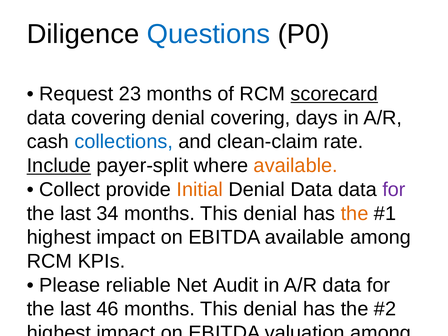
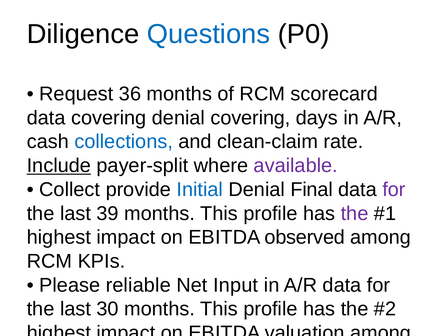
Request 23: 23 -> 36 (130, 94)
scorecard underline: present -> none (334, 94)
available colour: orange -> purple (296, 166)
Initial colour: orange -> blue (200, 190)
Denial Data: Data -> Final (312, 190)
34: 34 -> 39 (108, 213)
denial: denial -> profile (270, 213)
the colour: orange -> purple (355, 213)
EBITDA available: available -> observed (305, 237)
Audit: Audit -> Input (236, 285)
46: 46 -> 30 (108, 309)
denial: denial -> profile (270, 309)
